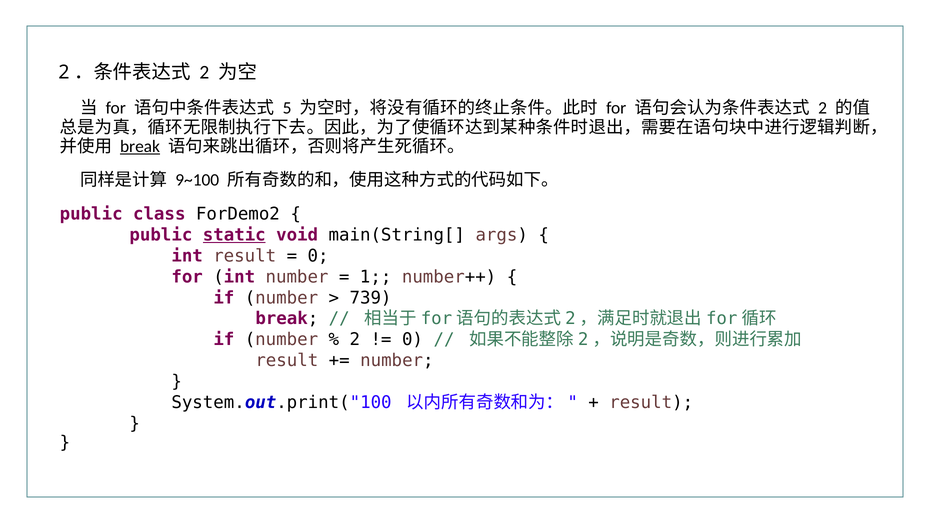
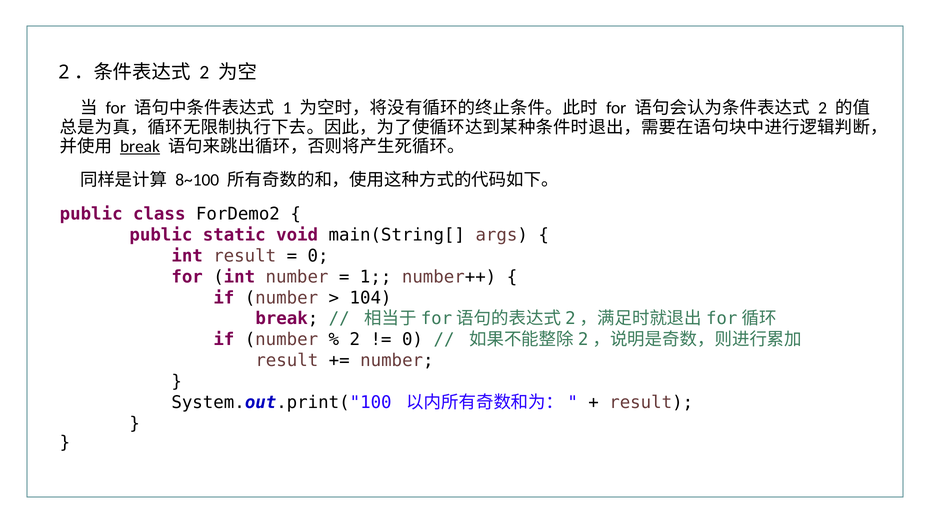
5: 5 -> 1 (287, 108)
9~100: 9~100 -> 8~100 (197, 180)
static underline: present -> none (234, 235)
739: 739 -> 104 (371, 298)
